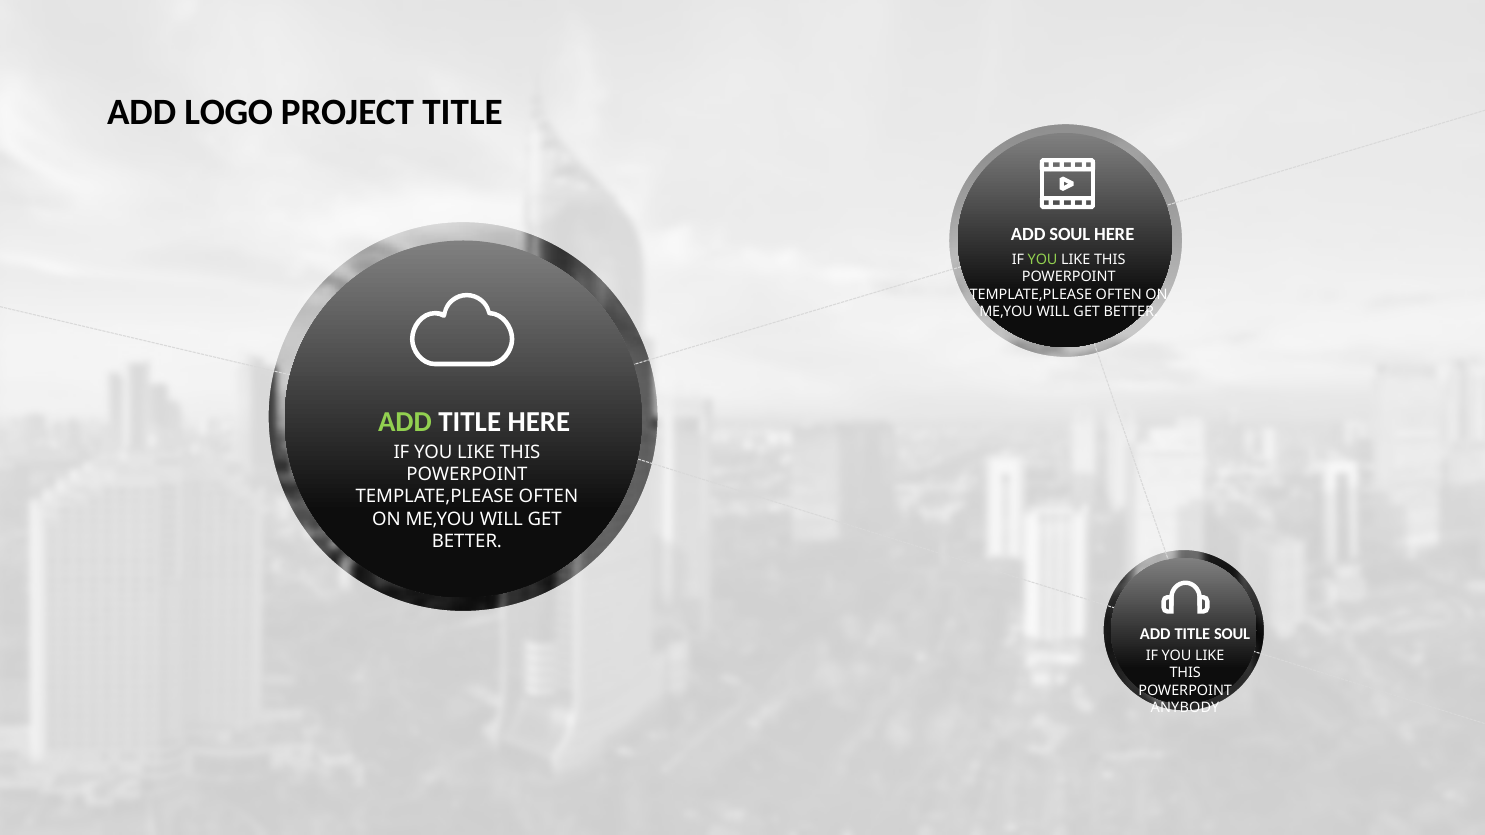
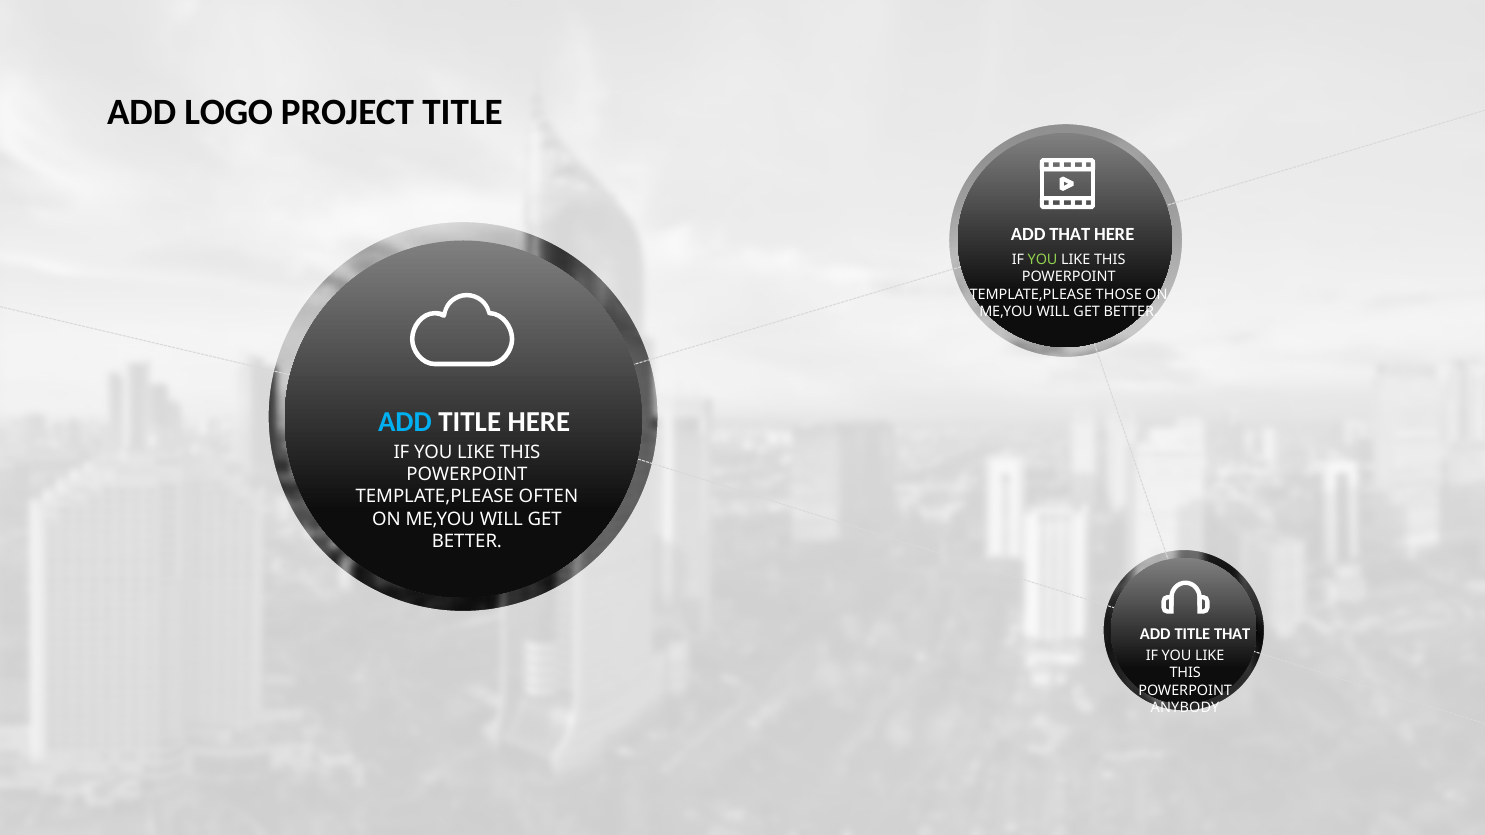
ADD SOUL: SOUL -> THAT (1070, 235)
OFTEN: OFTEN -> THOSE (1119, 295)
ADD colour: light green -> light blue (405, 422)
TITLE SOUL: SOUL -> THAT (1232, 635)
